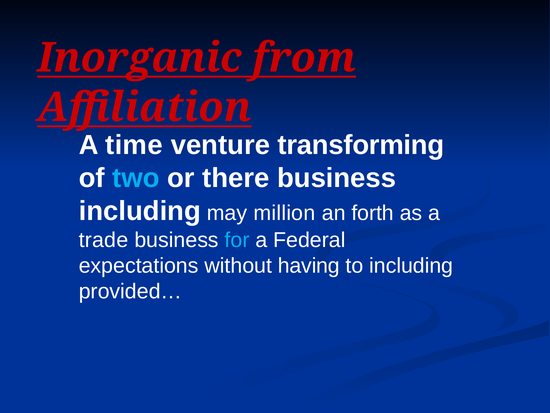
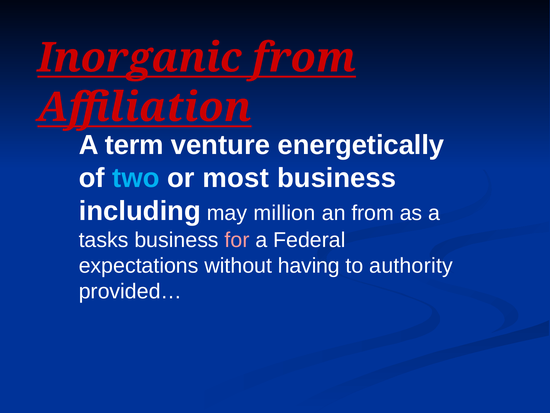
time: time -> term (134, 145)
transforming: transforming -> energetically (361, 145)
there: there -> most (236, 178)
an forth: forth -> from (373, 213)
trade: trade -> tasks (104, 240)
for colour: light blue -> pink (237, 240)
to including: including -> authority (411, 265)
